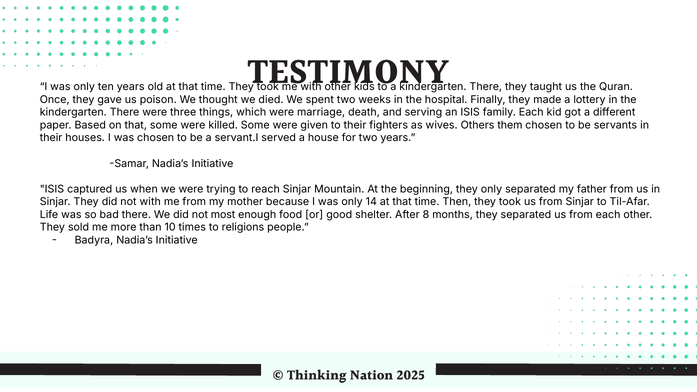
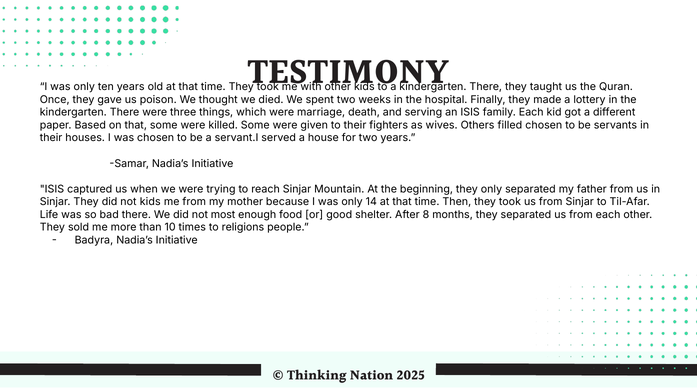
them: them -> filled (510, 125)
not with: with -> kids (150, 202)
